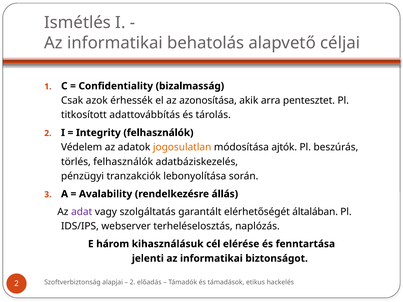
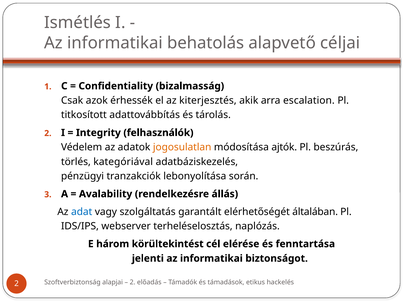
azonosítása: azonosítása -> kiterjesztés (208, 101)
pentesztet: pentesztet -> escalation (309, 101)
törlés felhasználók: felhasználók -> kategóriával (123, 162)
adat colour: purple -> blue (82, 212)
kihasználásuk: kihasználásuk -> körültekintést (168, 244)
